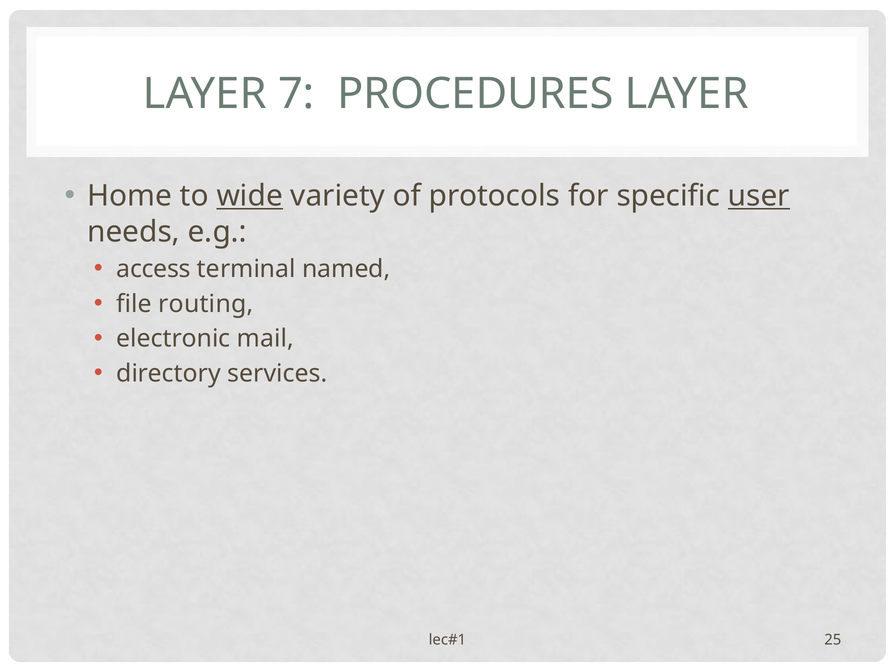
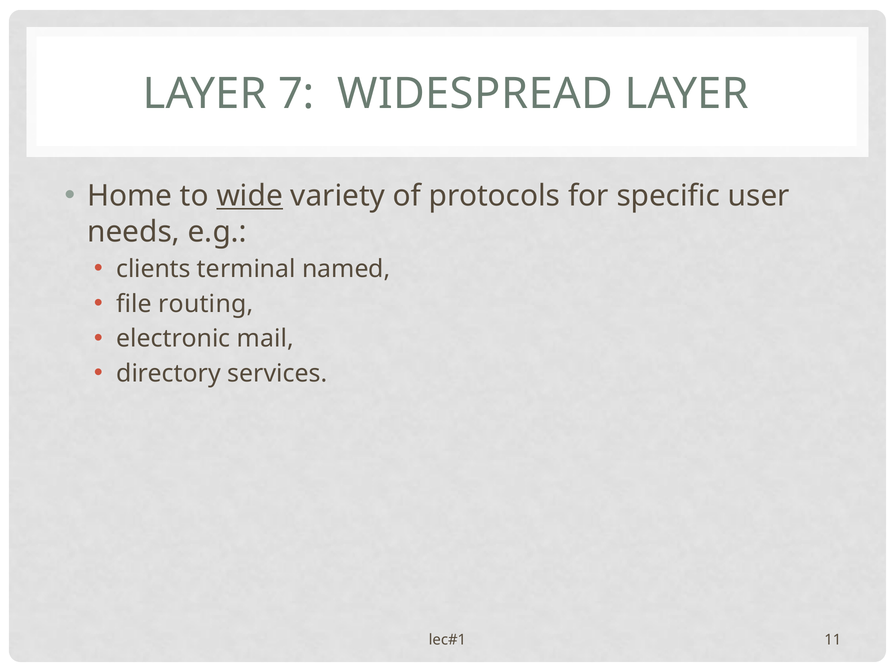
PROCEDURES: PROCEDURES -> WIDESPREAD (475, 94)
user underline: present -> none (759, 196)
access: access -> clients (153, 269)
25: 25 -> 11 (833, 640)
